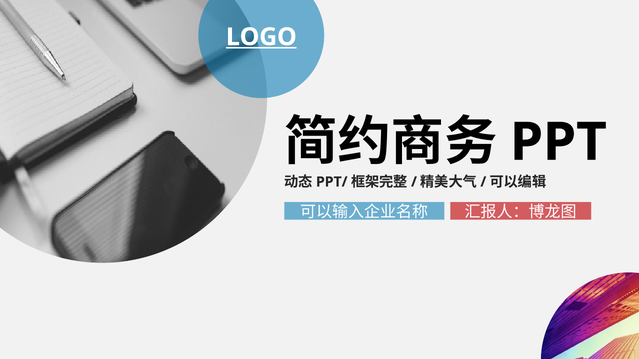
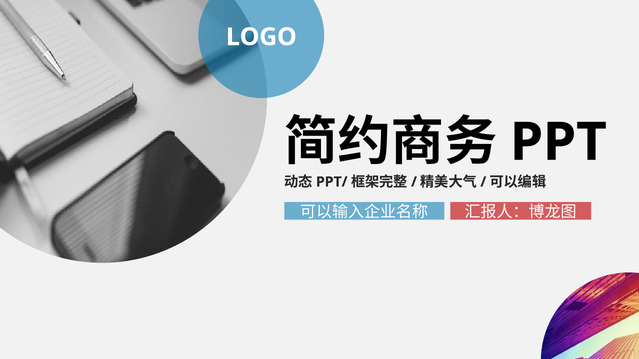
LOGO underline: present -> none (261, 37)
